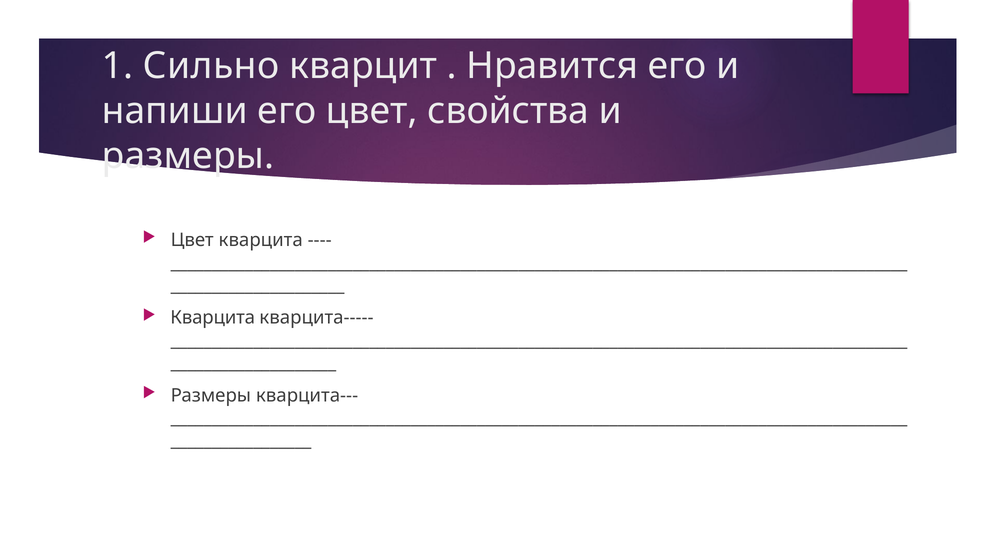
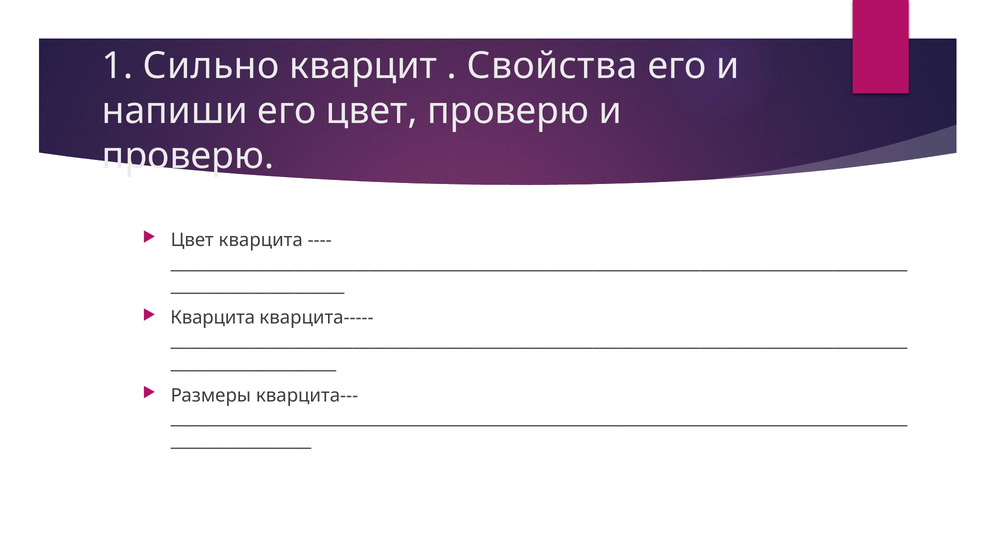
Нравится: Нравится -> Свойства (552, 66)
цвет свойства: свойства -> проверю (508, 111)
размеры: размеры -> проверю (188, 156)
